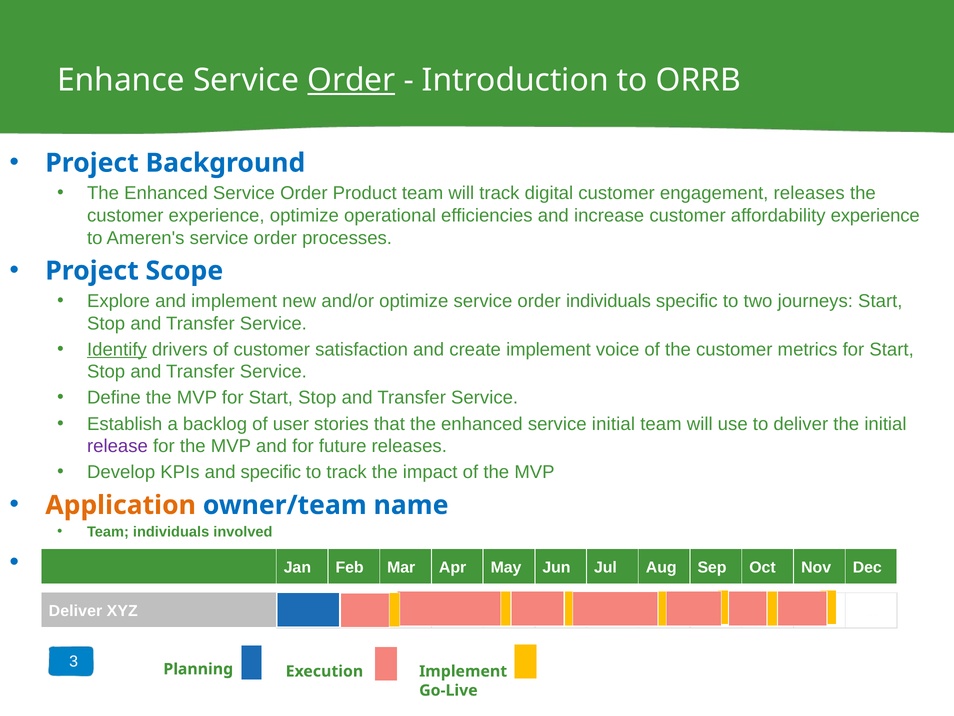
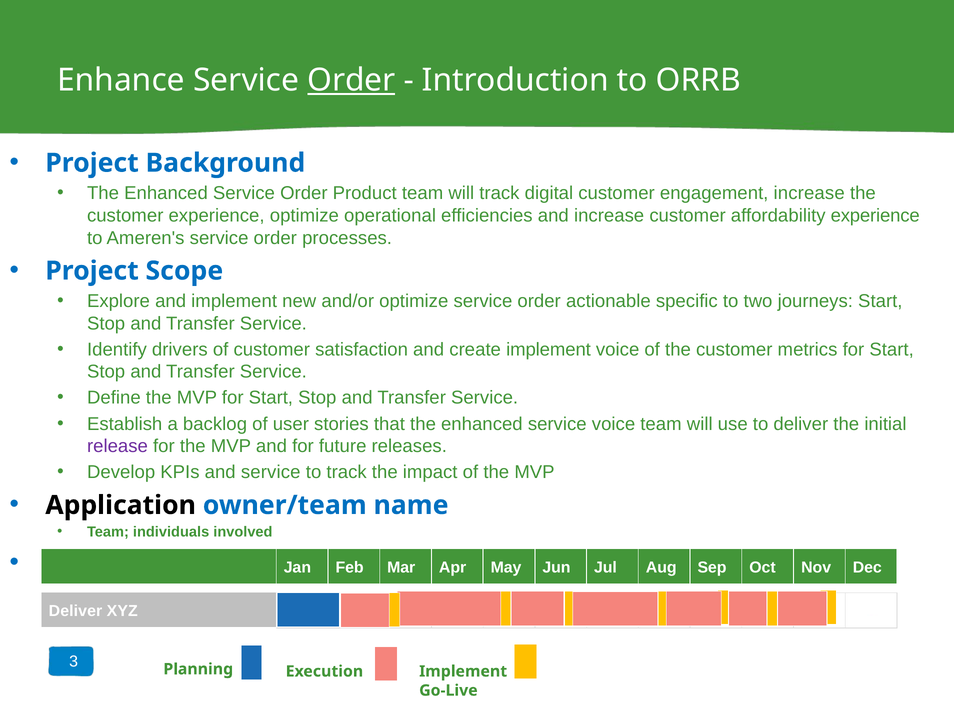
engagement releases: releases -> increase (809, 193)
order individuals: individuals -> actionable (608, 301)
Identify underline: present -> none (117, 349)
service initial: initial -> voice (614, 424)
and specific: specific -> service (271, 472)
Application colour: orange -> black (121, 505)
